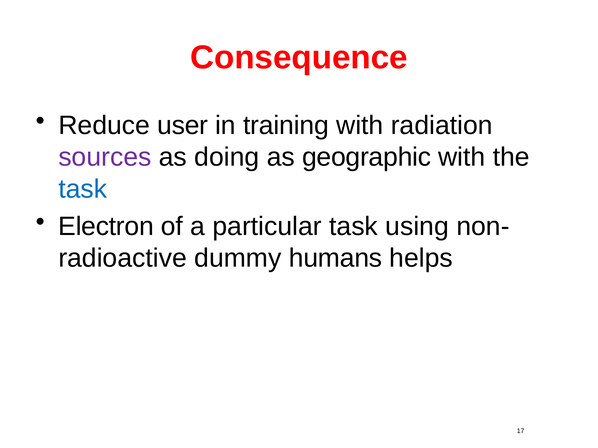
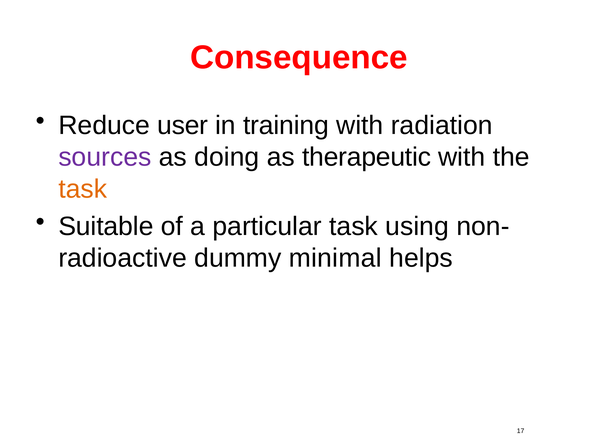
geographic: geographic -> therapeutic (367, 157)
task colour: blue -> orange (83, 189)
Electron: Electron -> Suitable (106, 226)
humans: humans -> minimal (335, 258)
